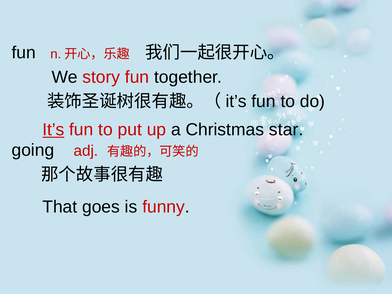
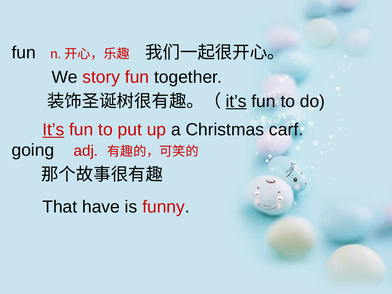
it’s underline: none -> present (236, 101)
star: star -> carf (286, 130)
goes: goes -> have (101, 207)
